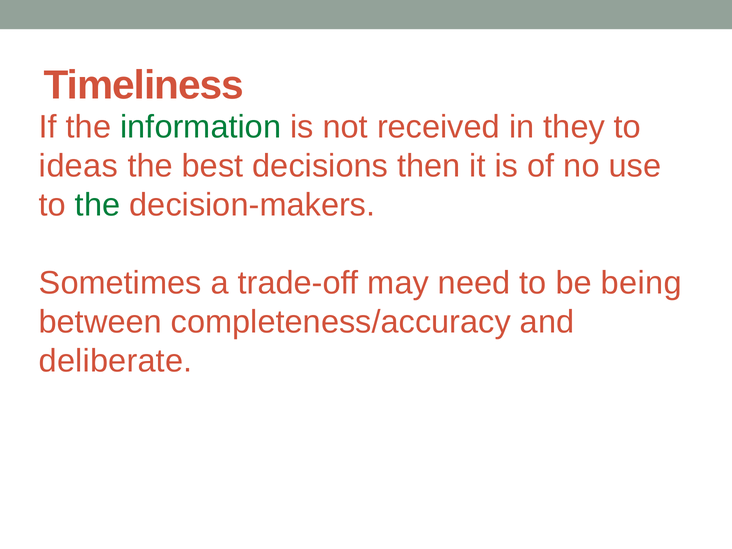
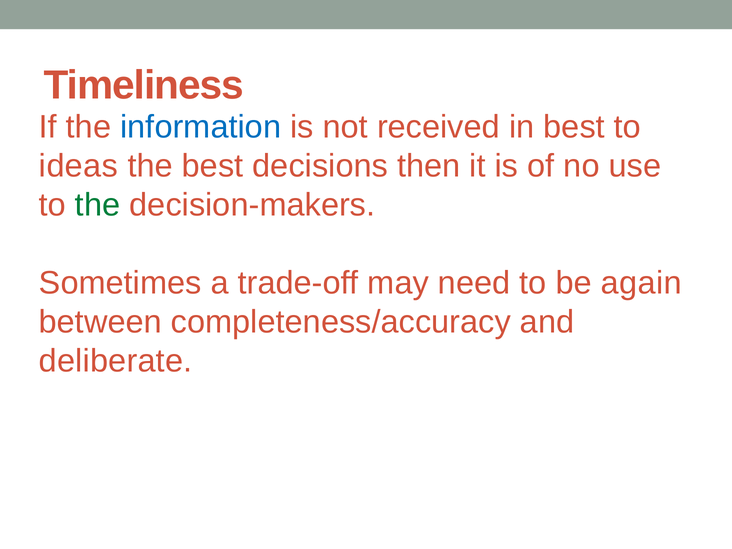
information colour: green -> blue (201, 127)
in they: they -> best (574, 127)
being: being -> again (641, 283)
